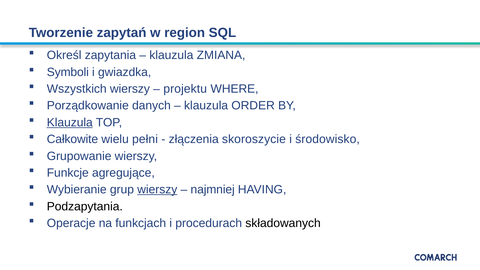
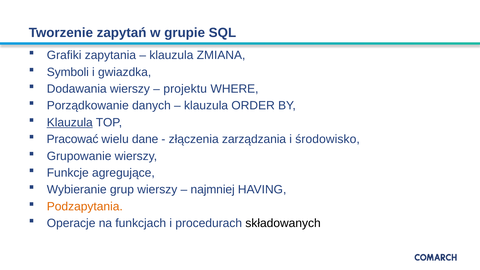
region: region -> grupie (185, 33)
Określ: Określ -> Grafiki (64, 55)
Wszystkich: Wszystkich -> Dodawania (77, 89)
Całkowite: Całkowite -> Pracować (73, 139)
pełni: pełni -> dane (145, 139)
skoroszycie: skoroszycie -> zarządzania (254, 139)
wierszy underline: present -> none (157, 190)
Podzapytania colour: black -> orange (85, 206)
